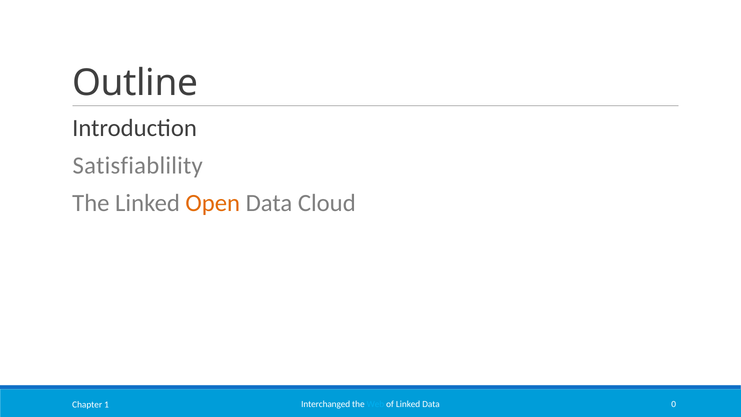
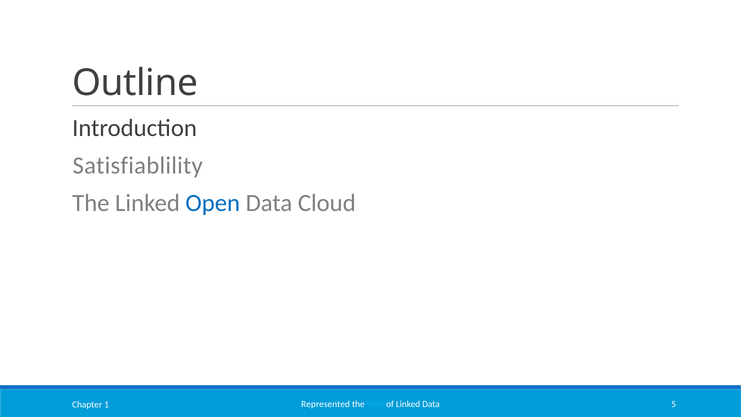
Open colour: orange -> blue (213, 203)
Interchanged: Interchanged -> Represented (326, 404)
0: 0 -> 5 (674, 404)
